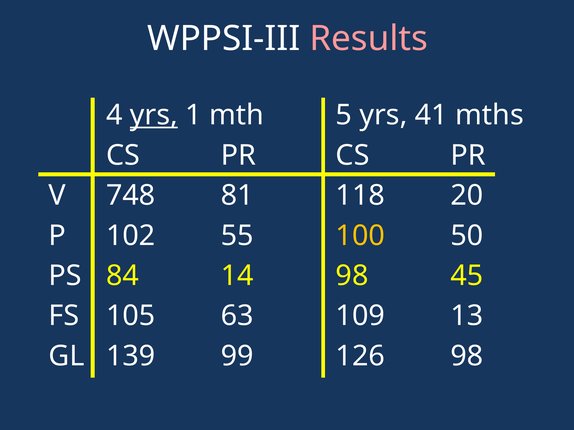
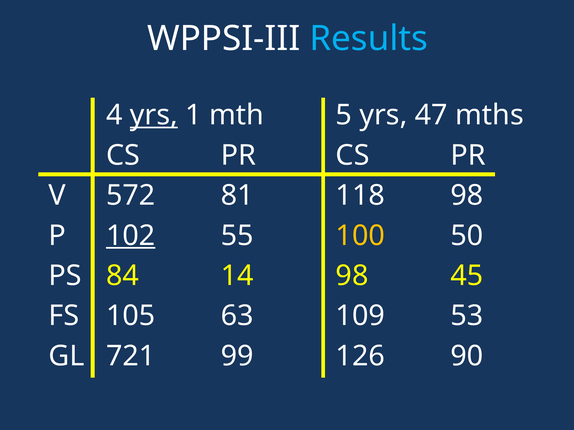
Results colour: pink -> light blue (369, 39)
41: 41 -> 47 (431, 115)
748: 748 -> 572 (131, 196)
118 20: 20 -> 98 (467, 196)
102 underline: none -> present (131, 236)
13: 13 -> 53 (467, 316)
139: 139 -> 721 (131, 356)
126 98: 98 -> 90 (467, 356)
